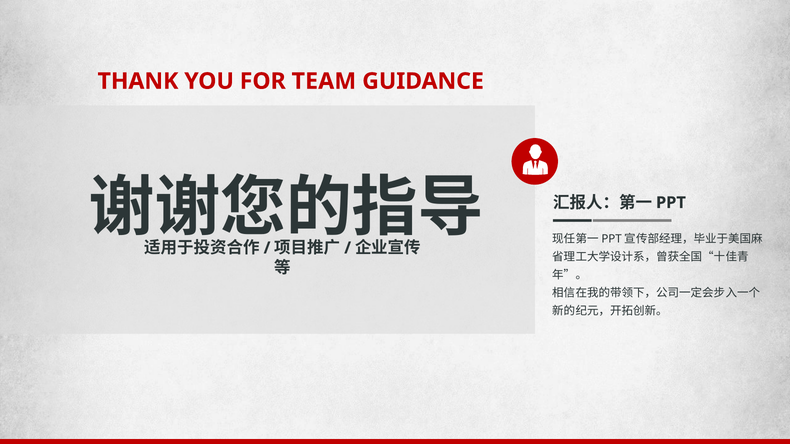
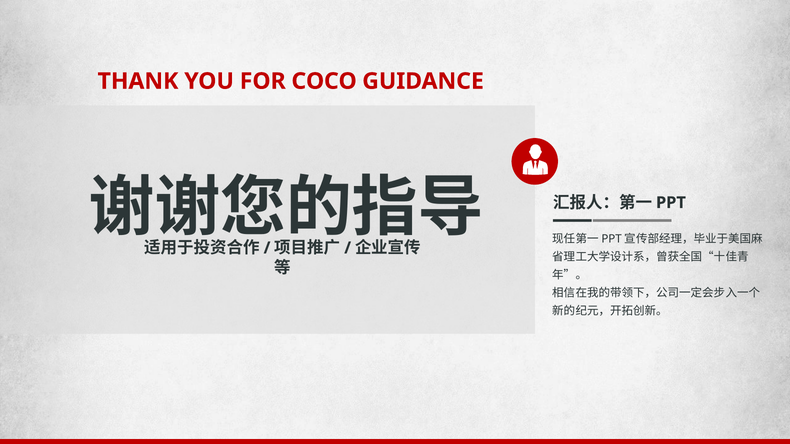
TEAM: TEAM -> COCO (324, 81)
